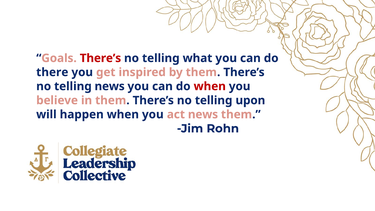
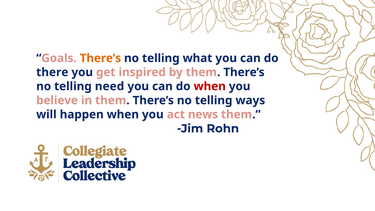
There’s colour: red -> orange (100, 58)
telling news: news -> need (110, 86)
upon: upon -> ways (250, 100)
